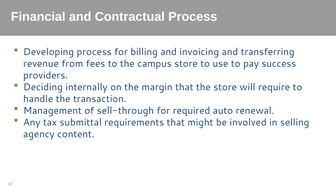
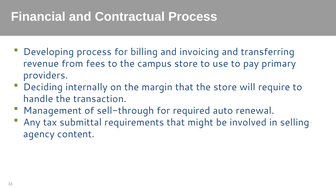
success: success -> primary (279, 64)
